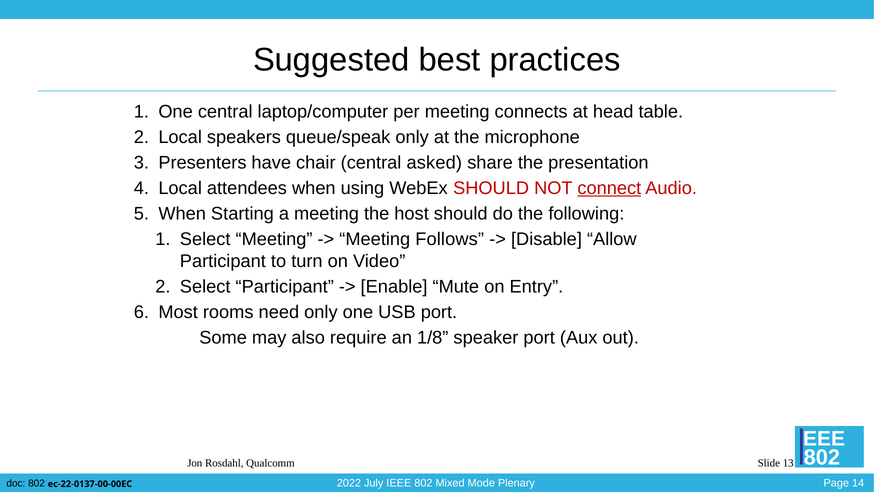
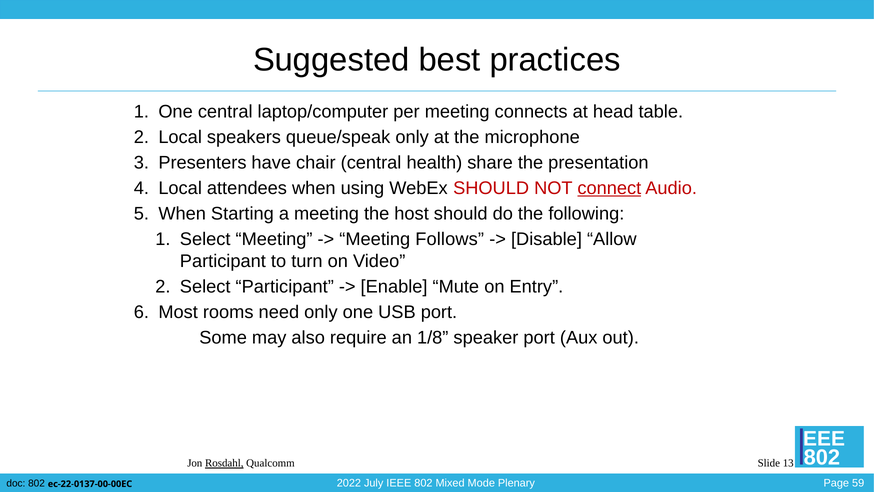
asked: asked -> health (434, 163)
Rosdahl underline: none -> present (224, 463)
14: 14 -> 59 (858, 483)
